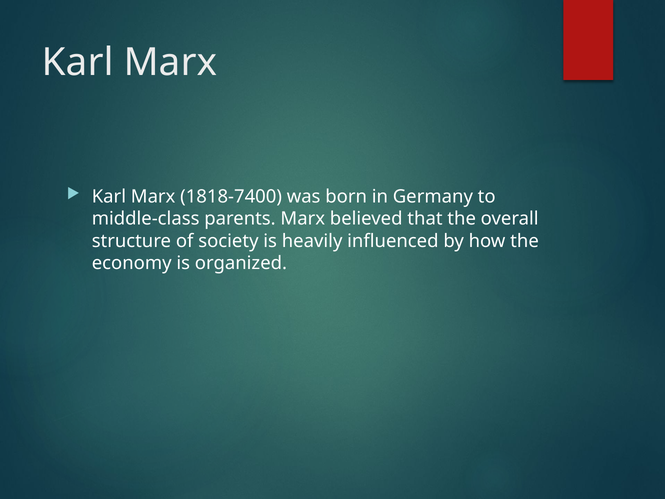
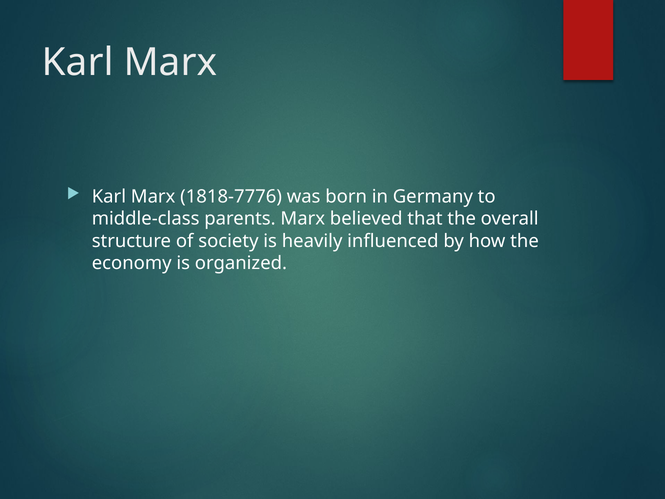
1818-7400: 1818-7400 -> 1818-7776 (231, 196)
